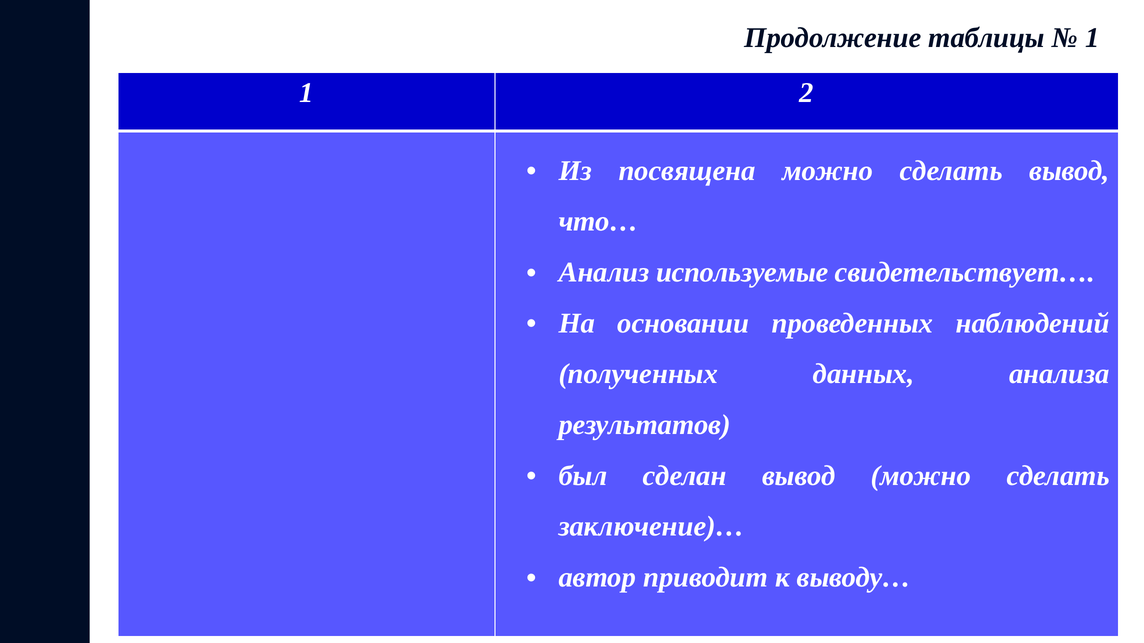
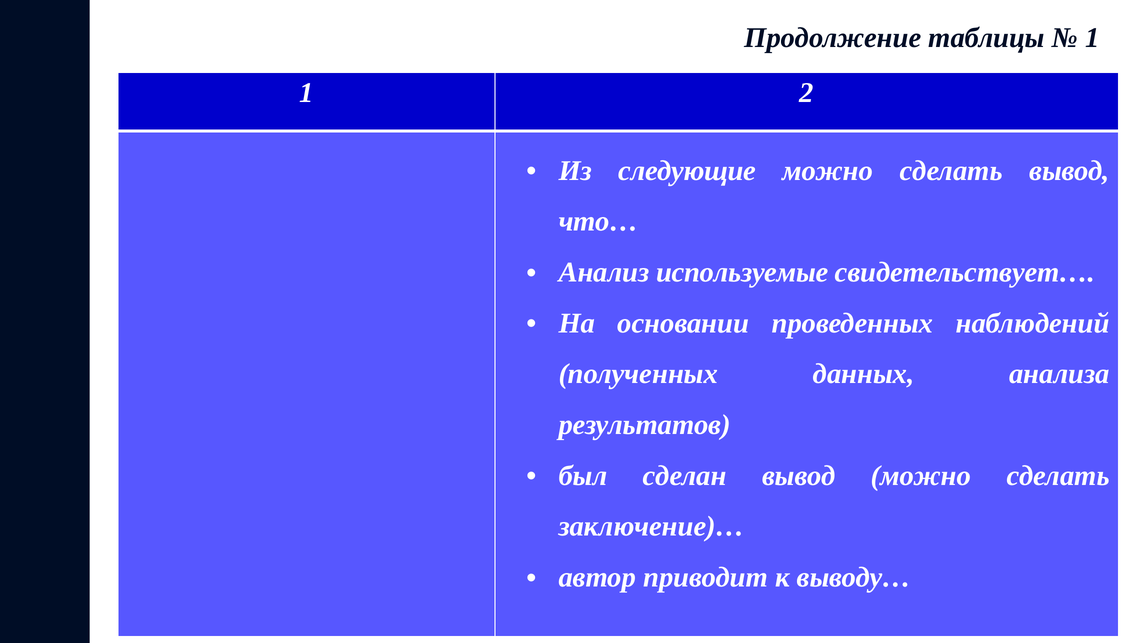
посвящена: посвящена -> следующие (687, 171)
